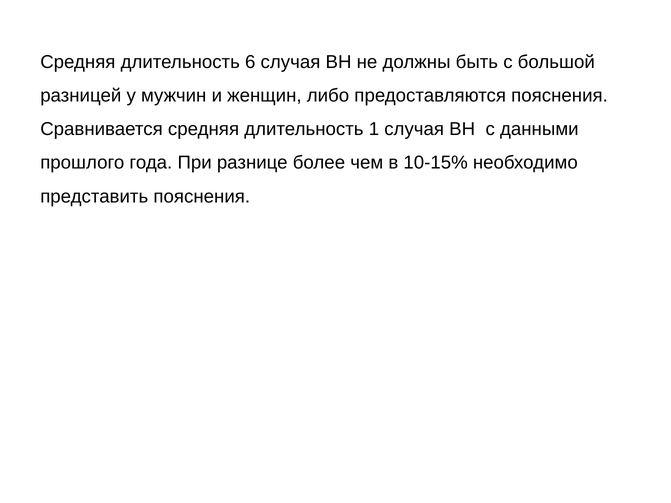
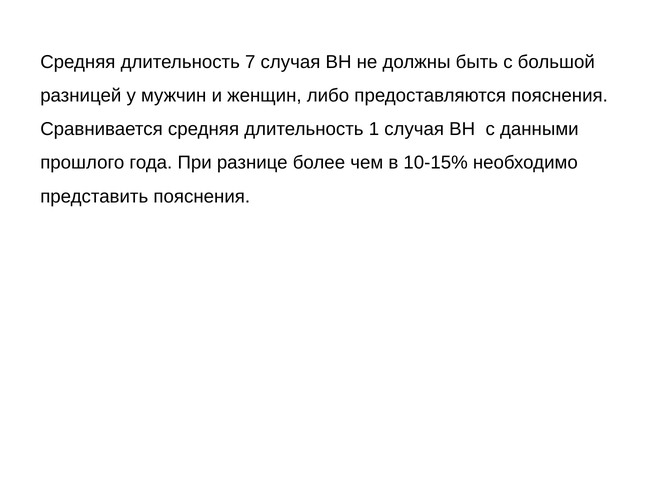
6: 6 -> 7 (250, 62)
